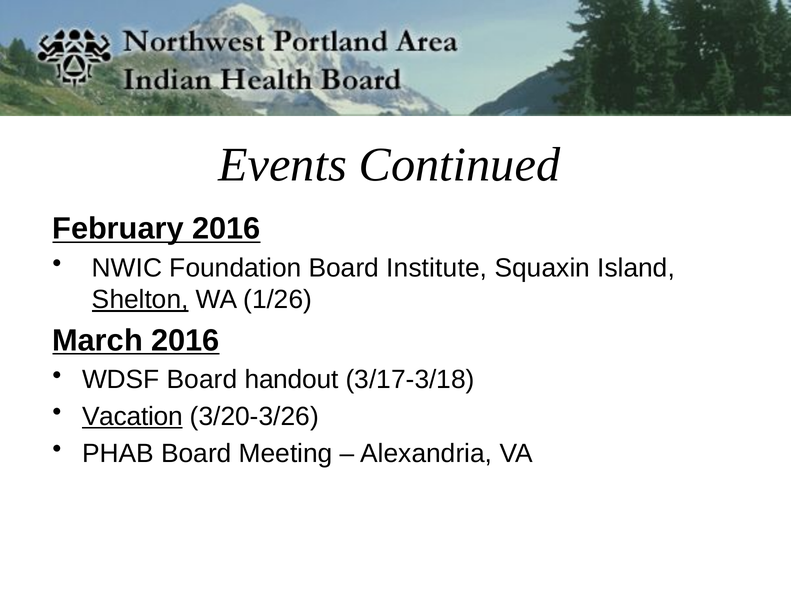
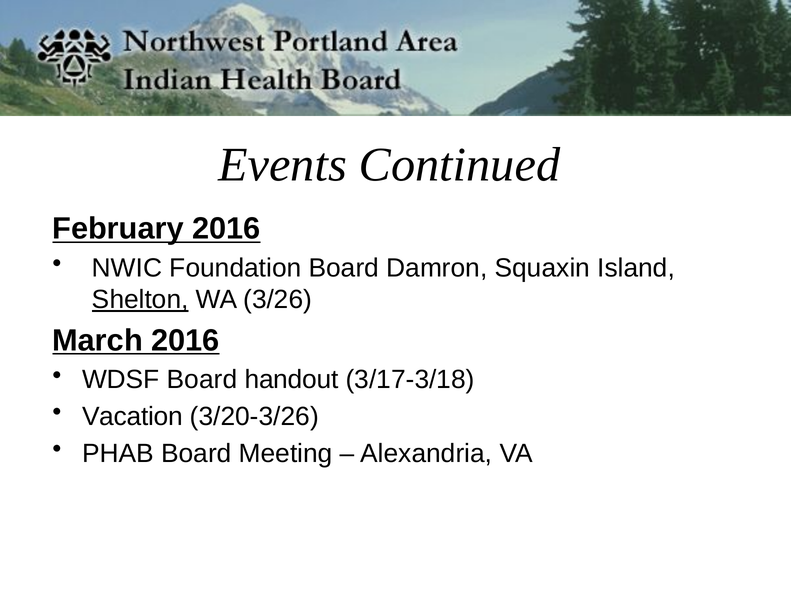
Institute: Institute -> Damron (437, 268)
1/26: 1/26 -> 3/26 (278, 300)
Vacation underline: present -> none (132, 417)
